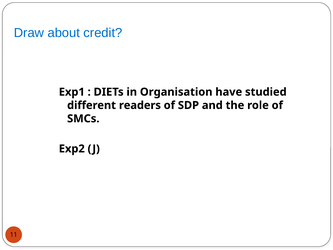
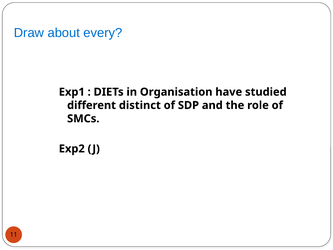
credit: credit -> every (103, 33)
readers: readers -> distinct (140, 105)
